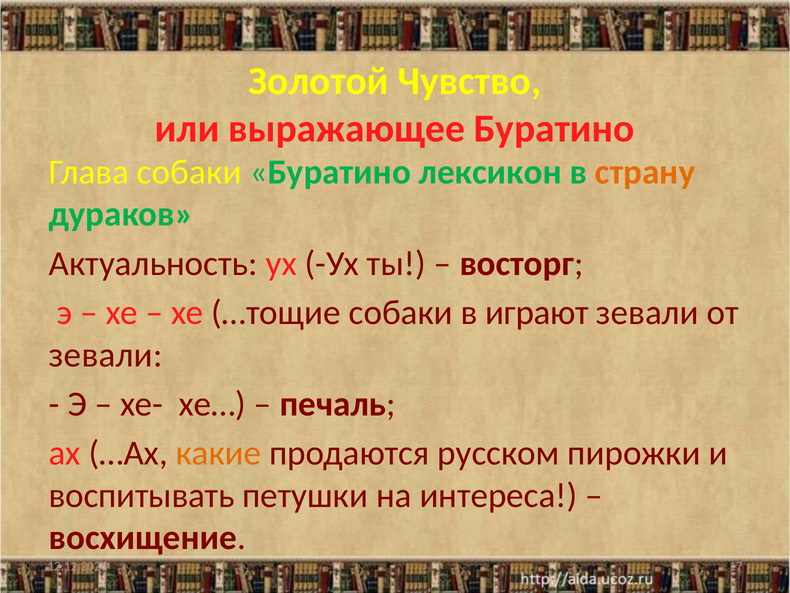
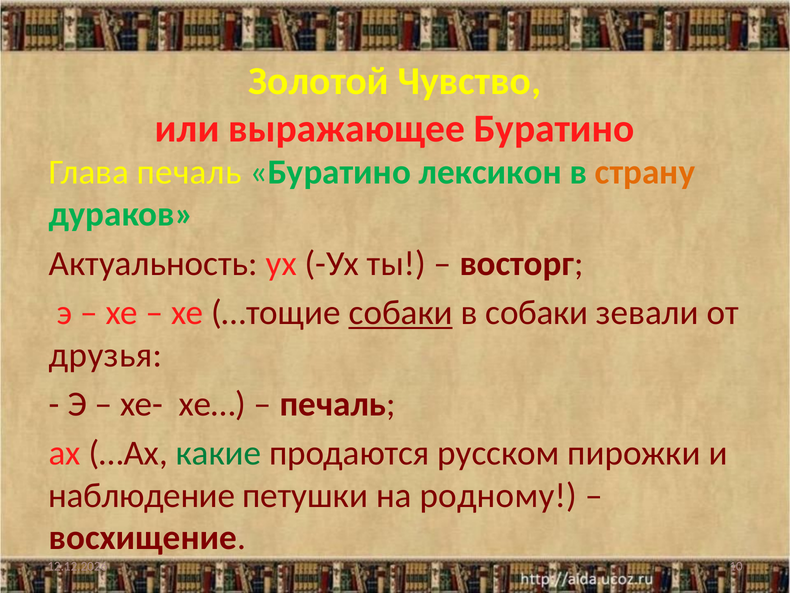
Глава собаки: собаки -> печаль (189, 172)
собаки underline: none -> present (401, 313)
в играют: играют -> собаки (537, 313)
зевали: зевали -> друзья (106, 355)
какие colour: orange -> green (218, 453)
воспитывать: воспитывать -> наблюдение (142, 495)
интереса: интереса -> родному (498, 495)
17: 17 -> 10 (736, 566)
